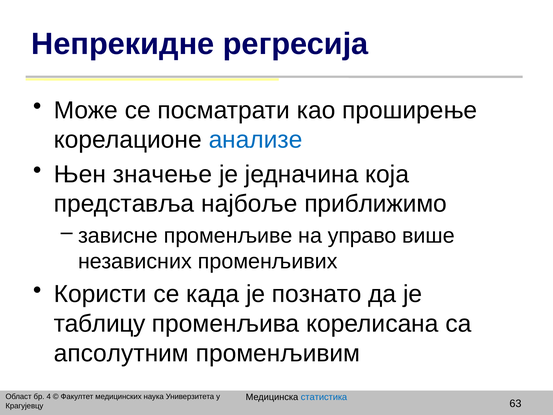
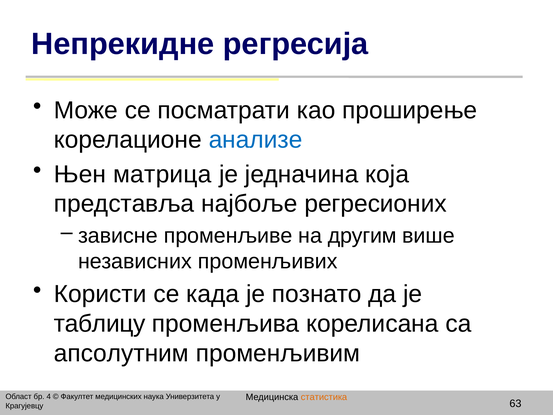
значење: значење -> матрица (162, 174)
приближимо: приближимо -> регресионих (376, 204)
управо: управо -> другим (362, 235)
статистика colour: blue -> orange (324, 397)
